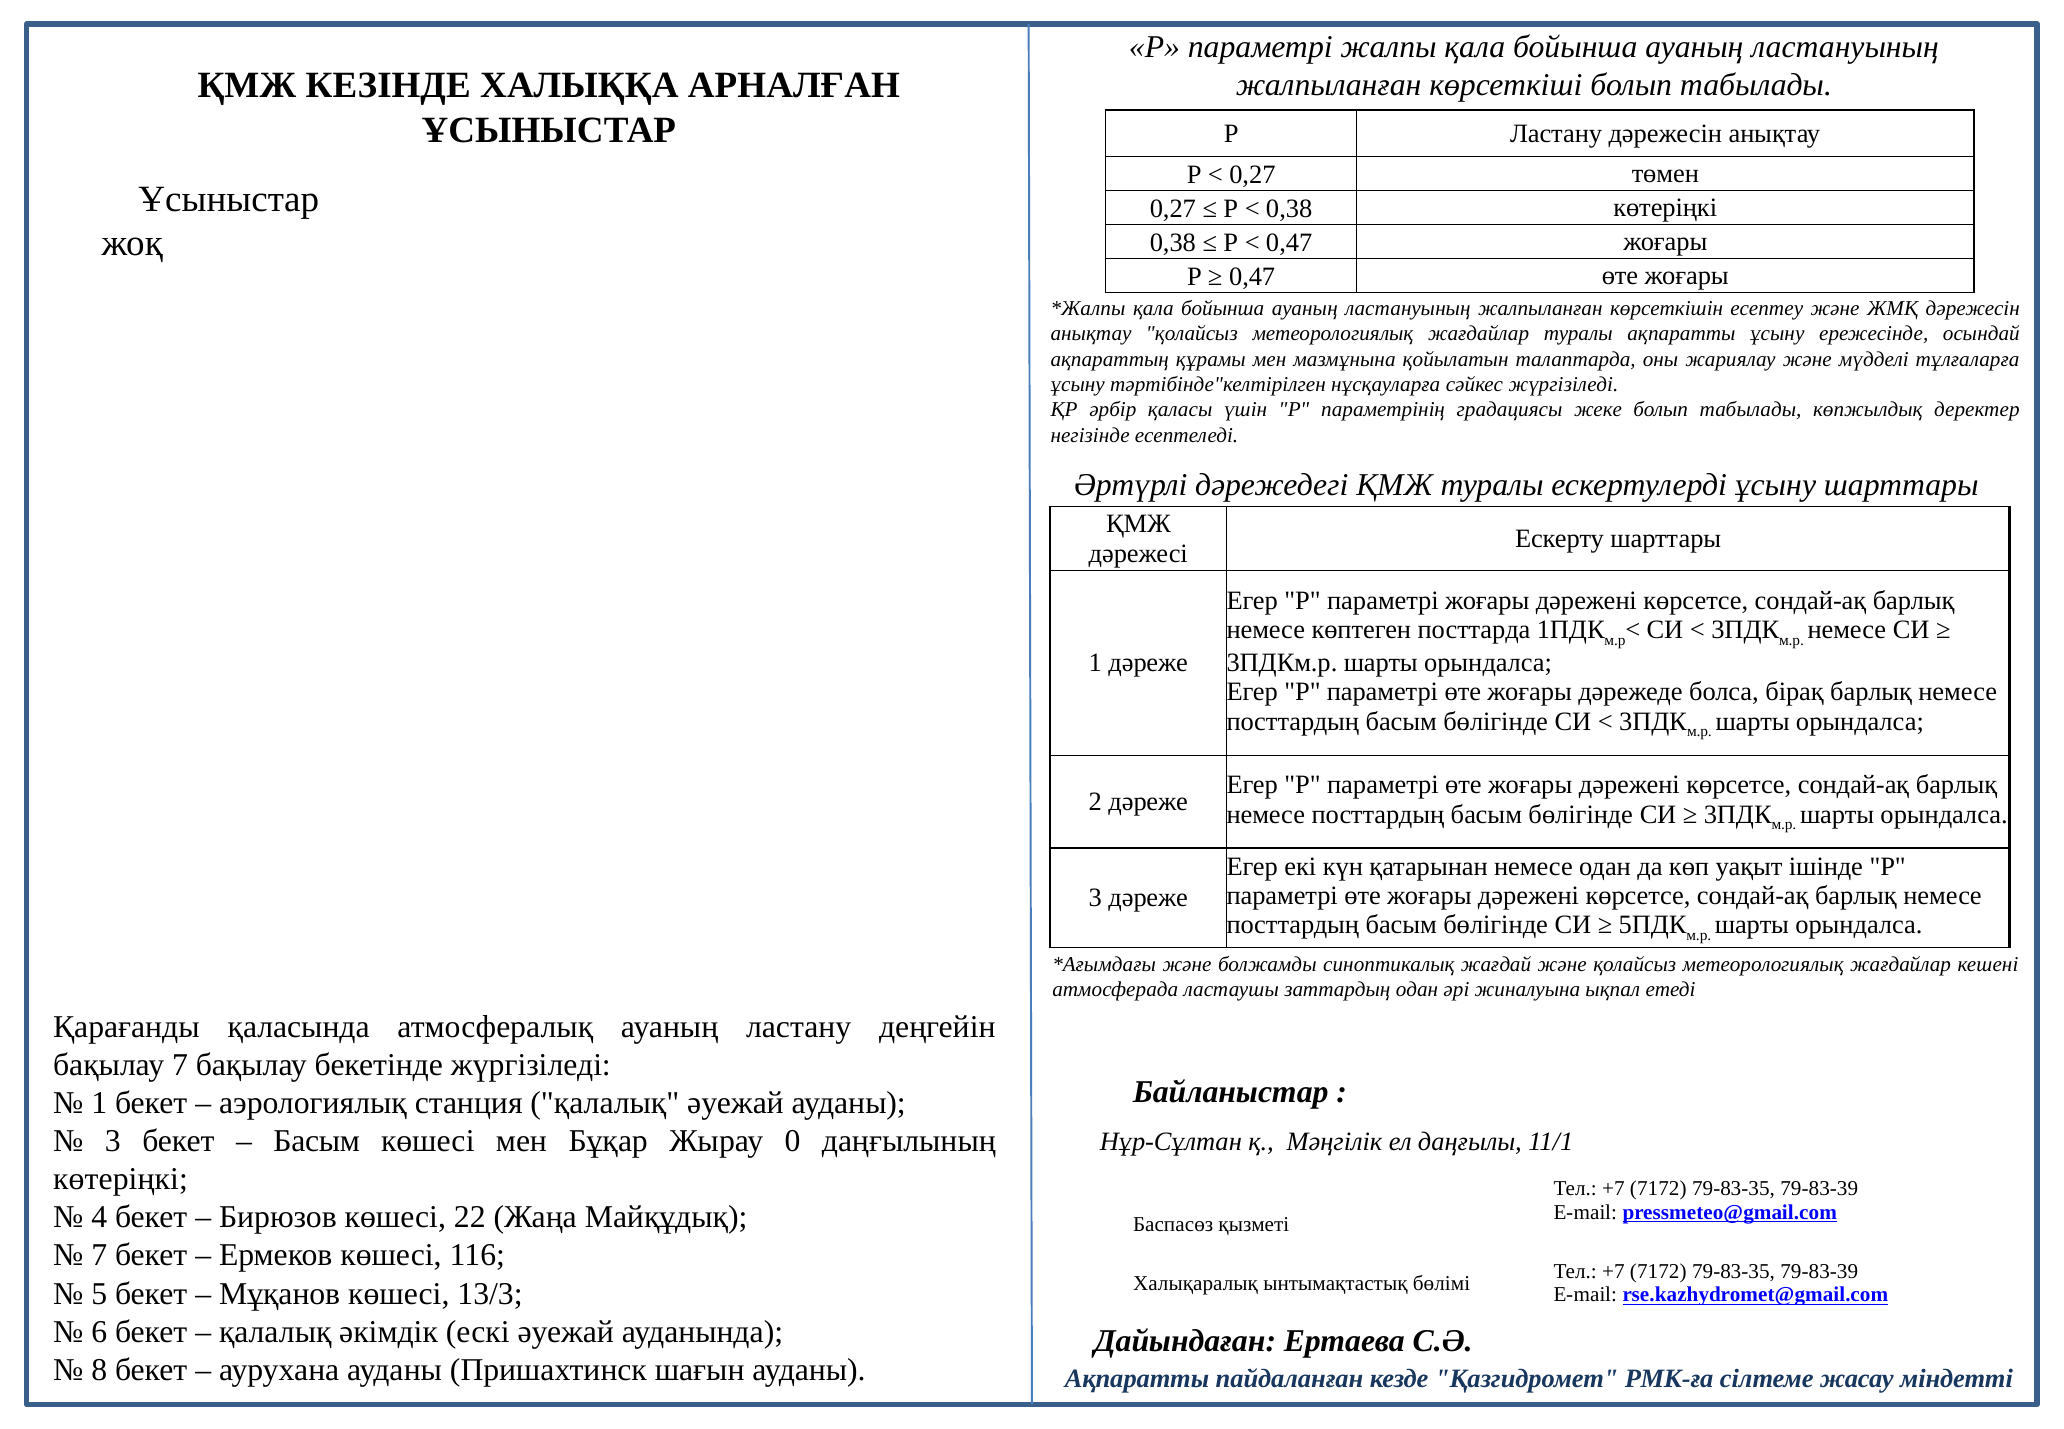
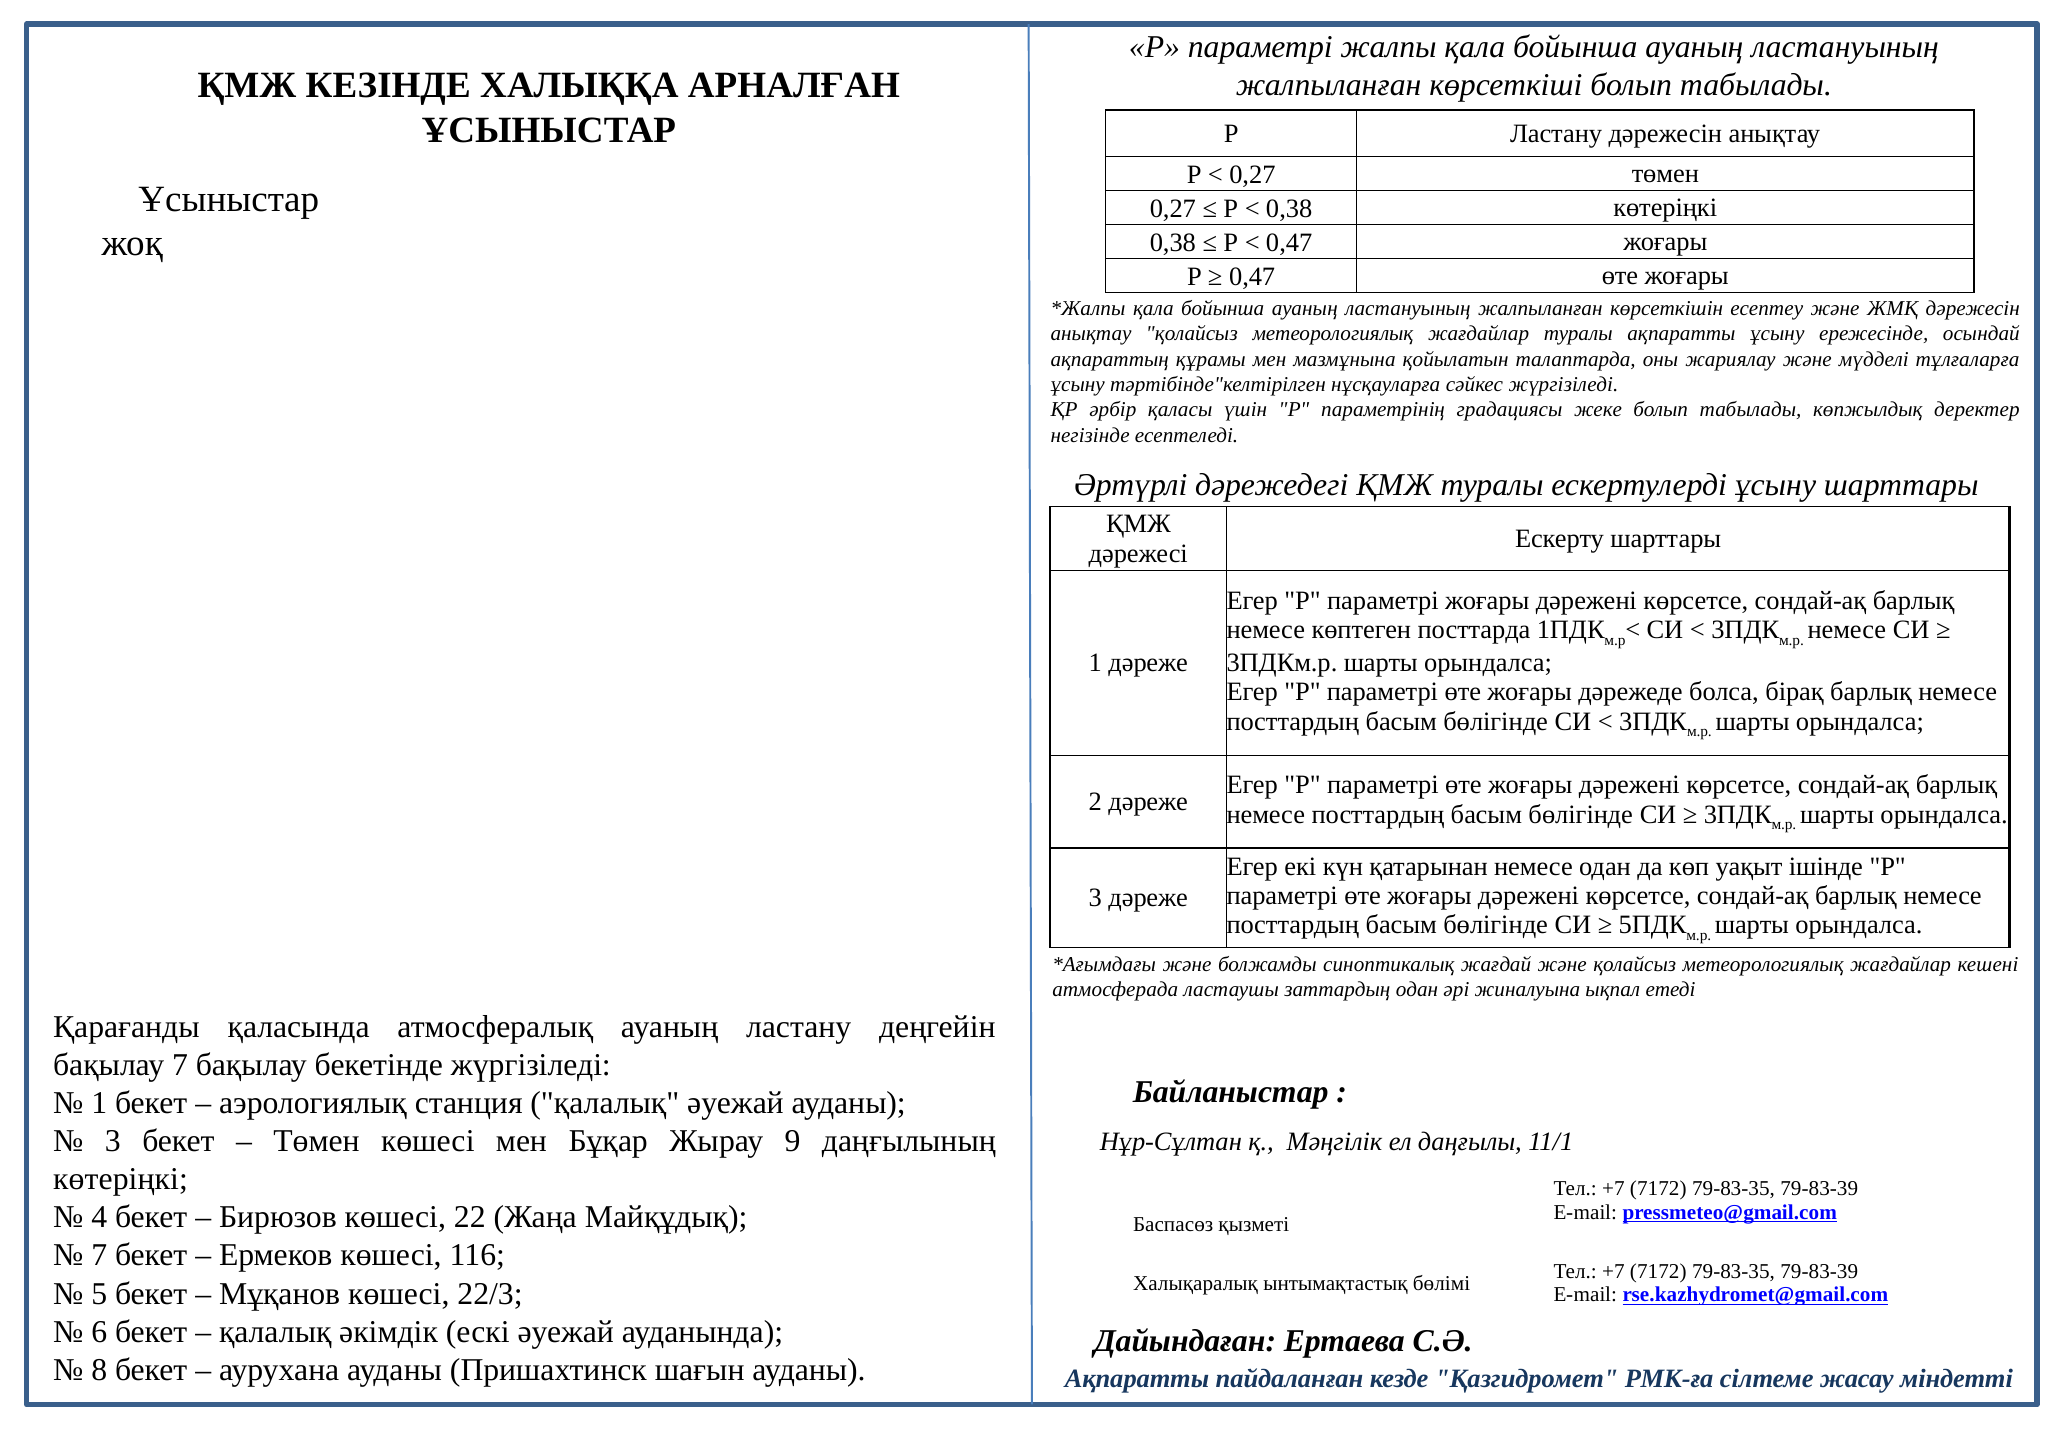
Басым: Басым -> Төмен (316, 1141)
0: 0 -> 9 (792, 1141)
13/3: 13/3 -> 22/3 (490, 1294)
